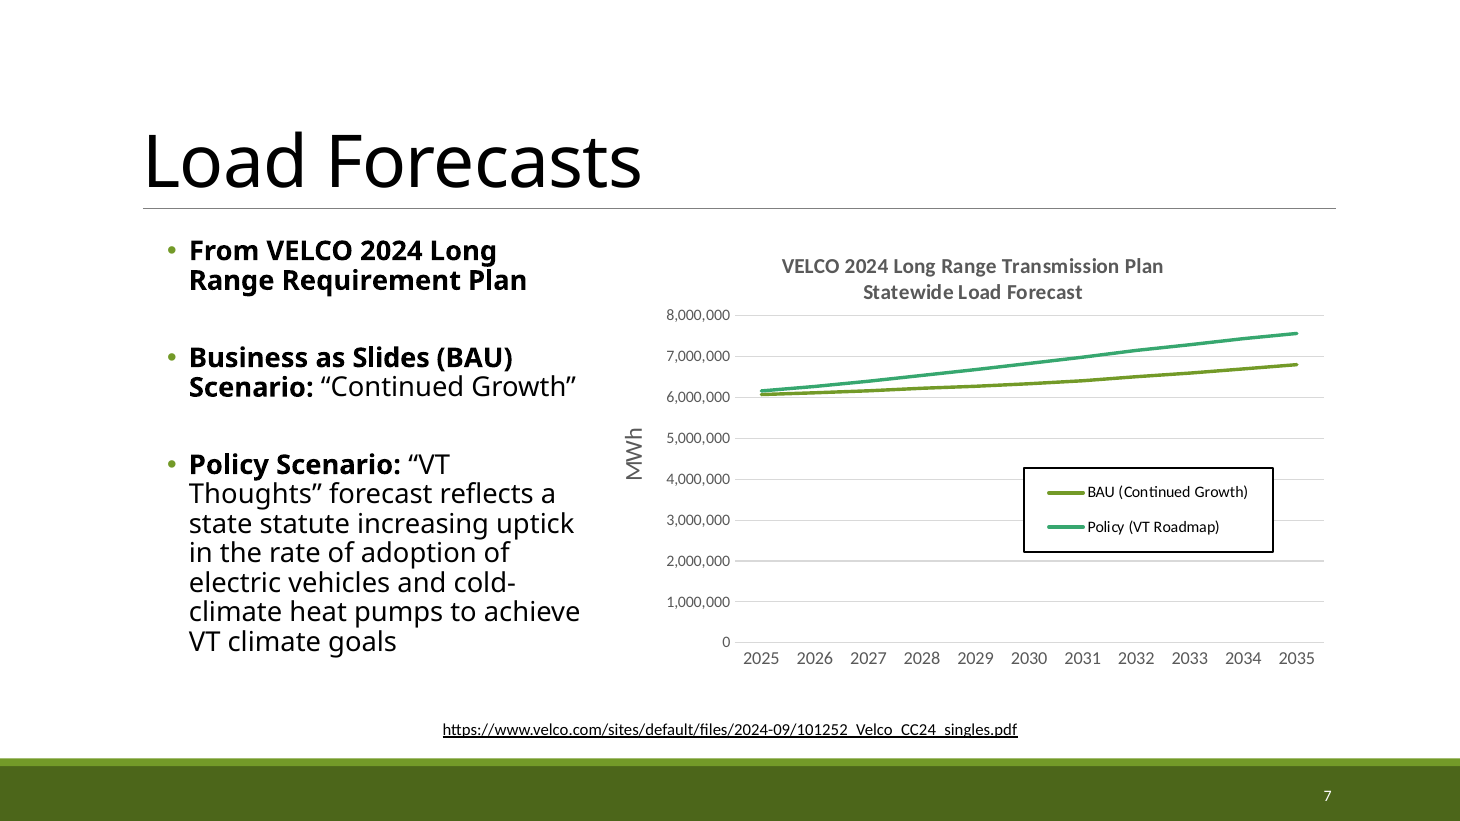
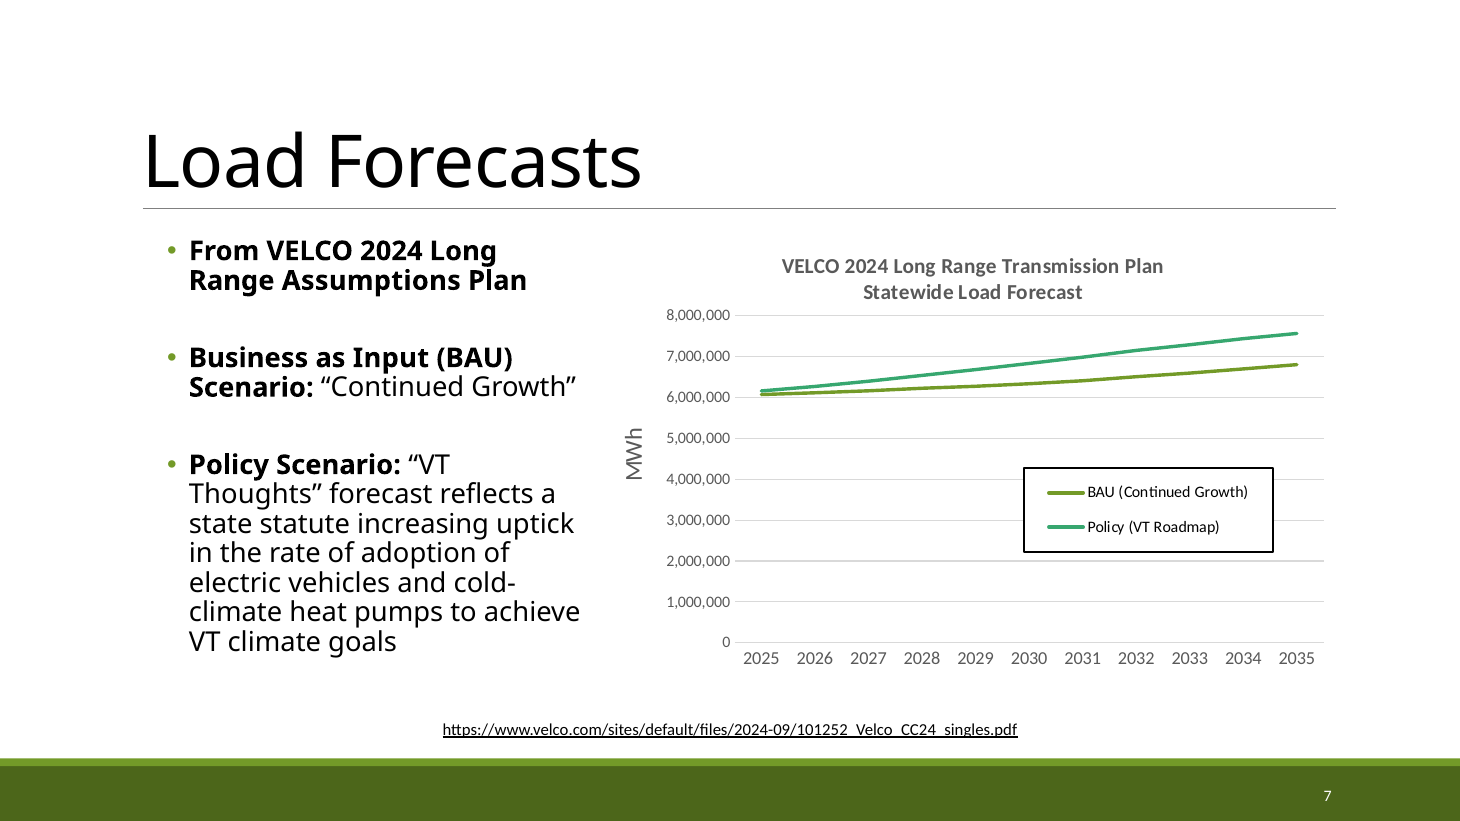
Requirement: Requirement -> Assumptions (371, 281)
Slides: Slides -> Input (391, 358)
